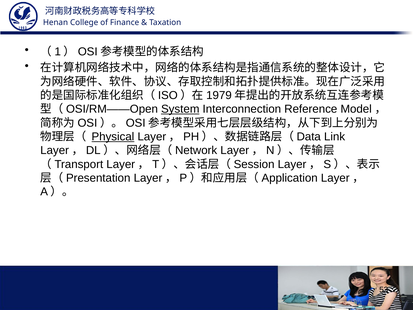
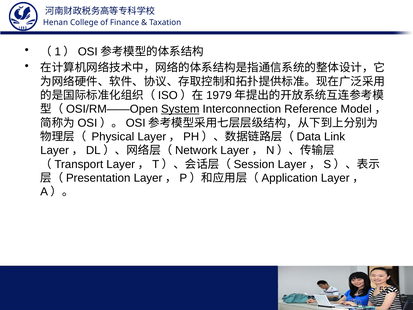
Physical underline: present -> none (113, 137)
